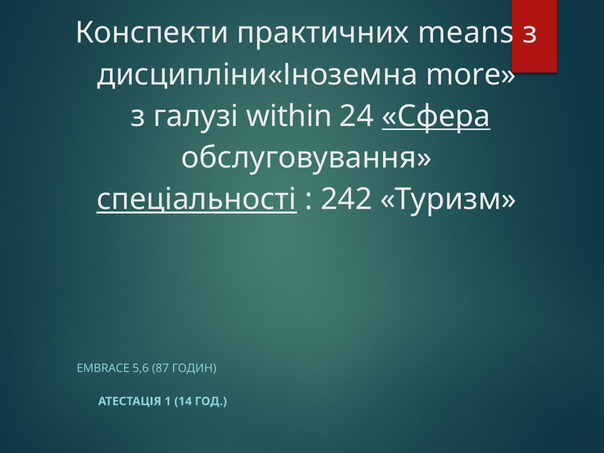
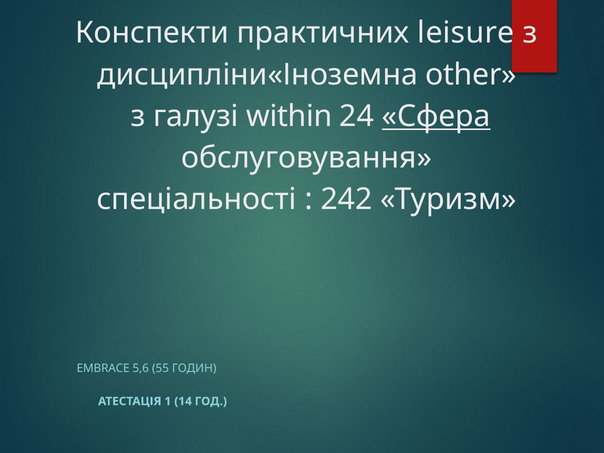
means: means -> leisure (466, 33)
more: more -> other (471, 75)
спеціальності underline: present -> none (197, 200)
87: 87 -> 55 (161, 368)
